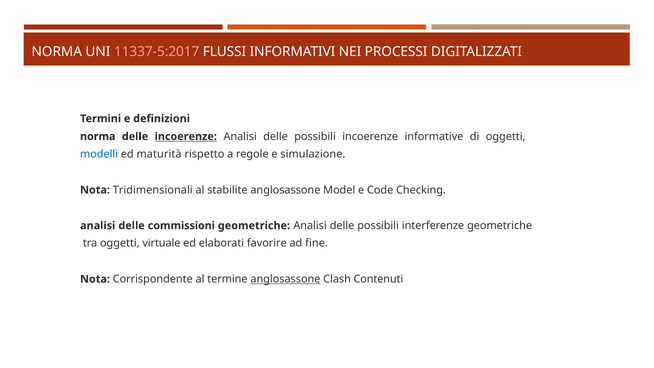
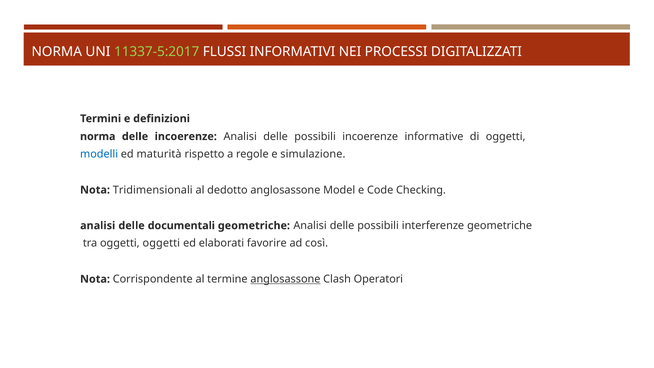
11337-5:2017 colour: pink -> light green (157, 52)
incoerenze underline: present -> none (186, 136)
stabilite: stabilite -> dedotto (227, 190)
commissioni: commissioni -> documentali (181, 226)
oggetti virtuale: virtuale -> oggetti (161, 243)
fine: fine -> così (317, 243)
Contenuti: Contenuti -> Operatori (378, 279)
